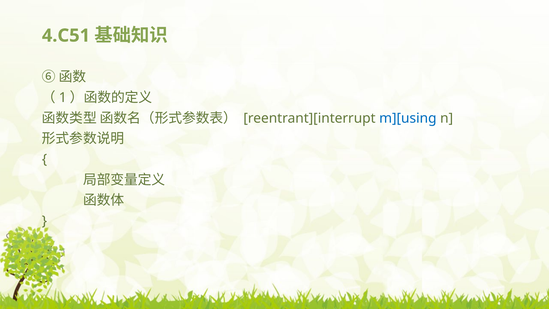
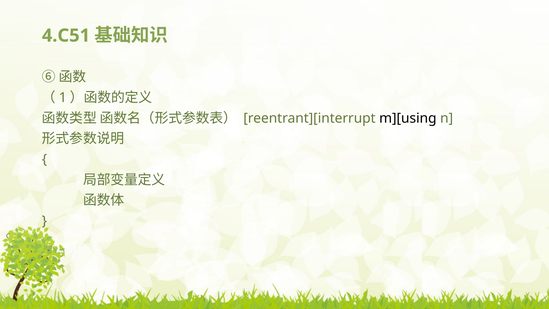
m][using colour: blue -> black (408, 118)
